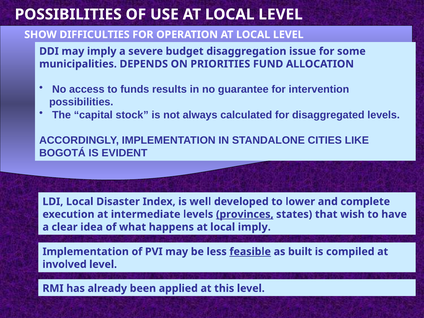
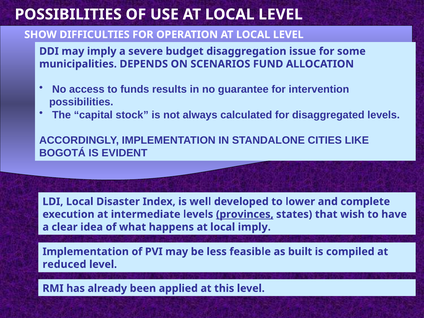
PRIORITIES: PRIORITIES -> SCENARIOS (220, 64)
feasible underline: present -> none (250, 252)
involved: involved -> reduced (64, 264)
